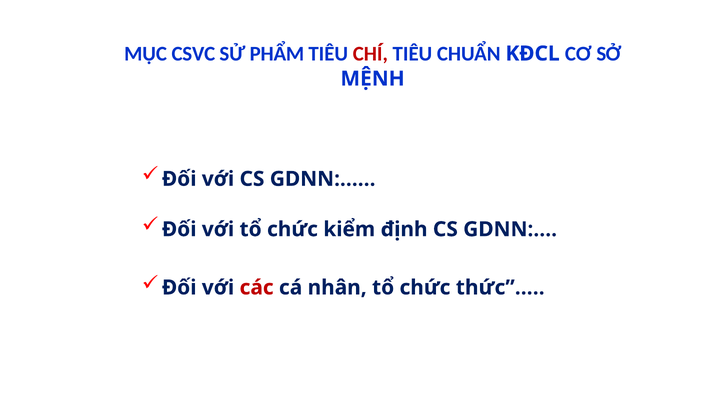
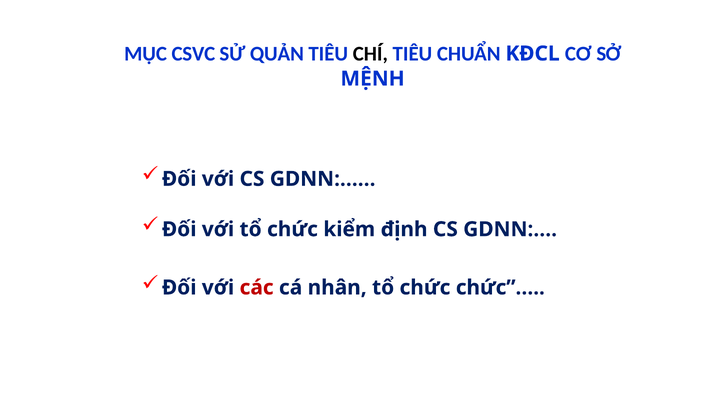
PHẨM: PHẨM -> QUẢN (277, 54)
CHÍ colour: red -> black (370, 54)
thức”…: thức”… -> chức”… (500, 287)
